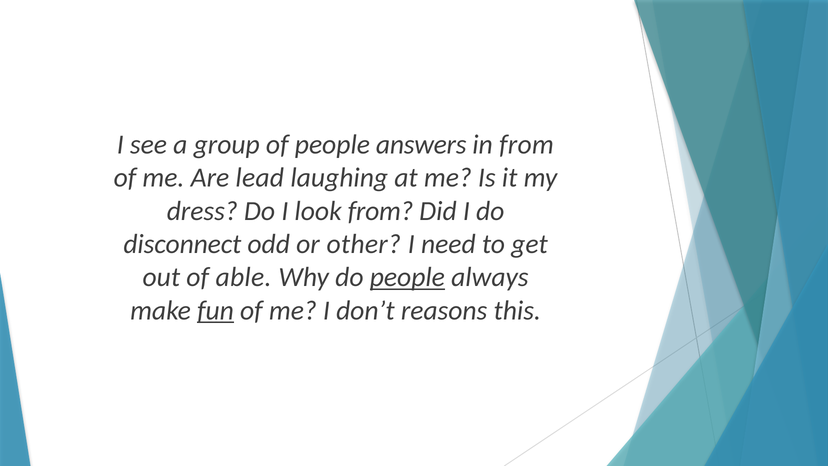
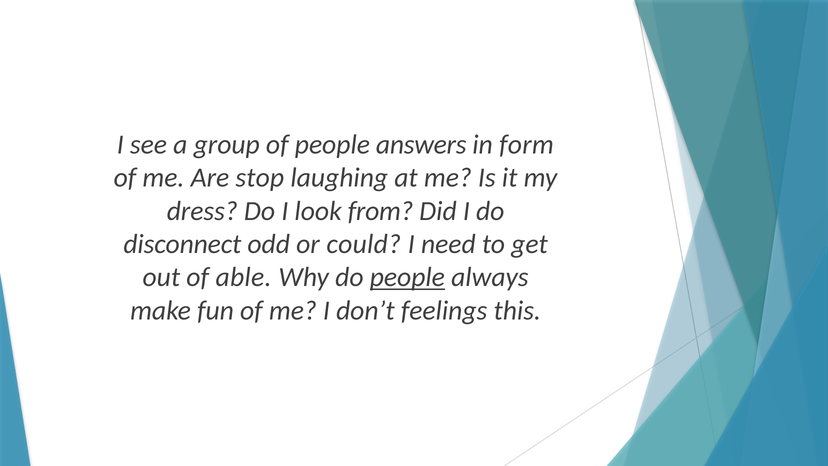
in from: from -> form (526, 145)
lead: lead -> stop (260, 178)
other: other -> could (364, 244)
fun underline: present -> none (215, 310)
reasons: reasons -> feelings (444, 310)
